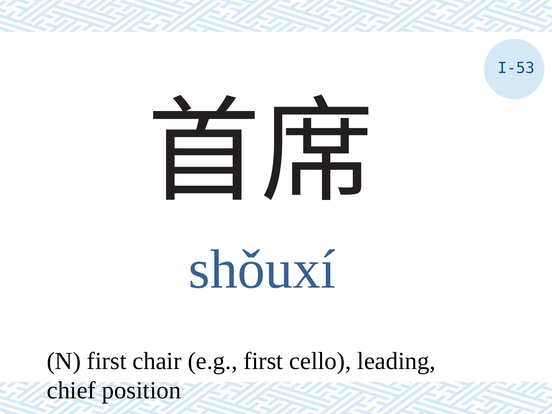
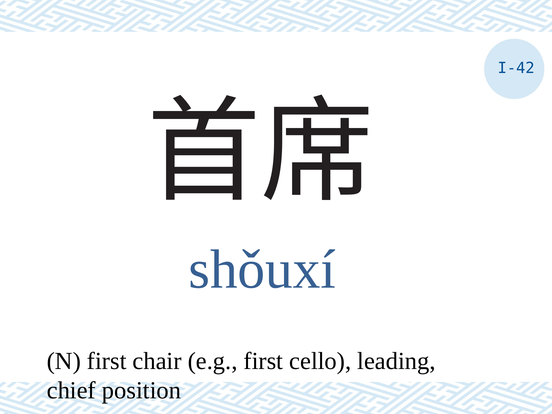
I-53: I-53 -> I-42 (516, 68)
